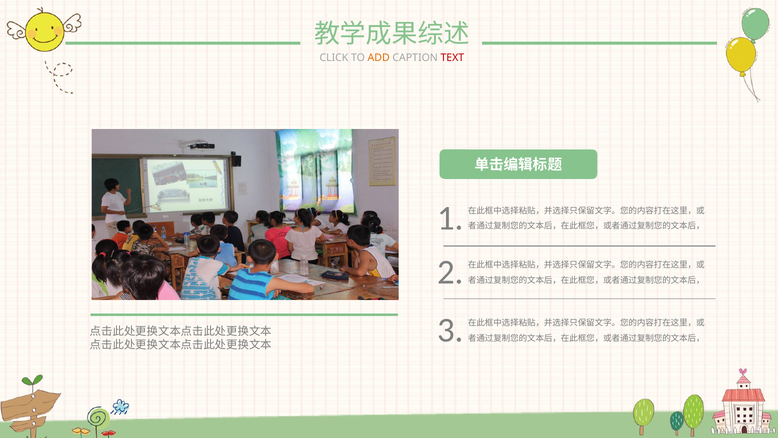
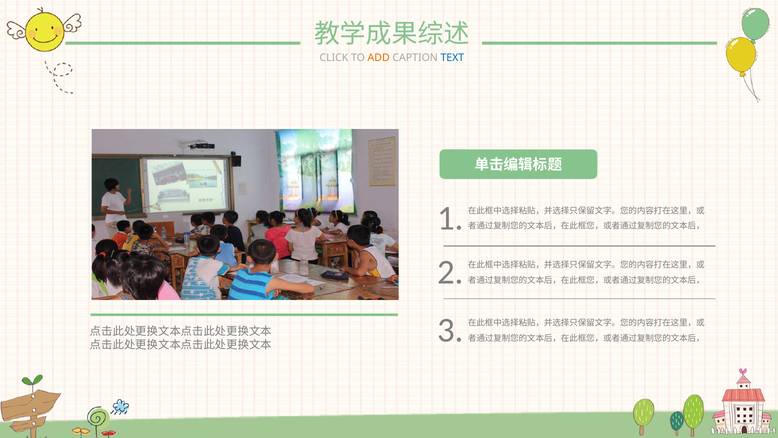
TEXT colour: red -> blue (452, 58)
